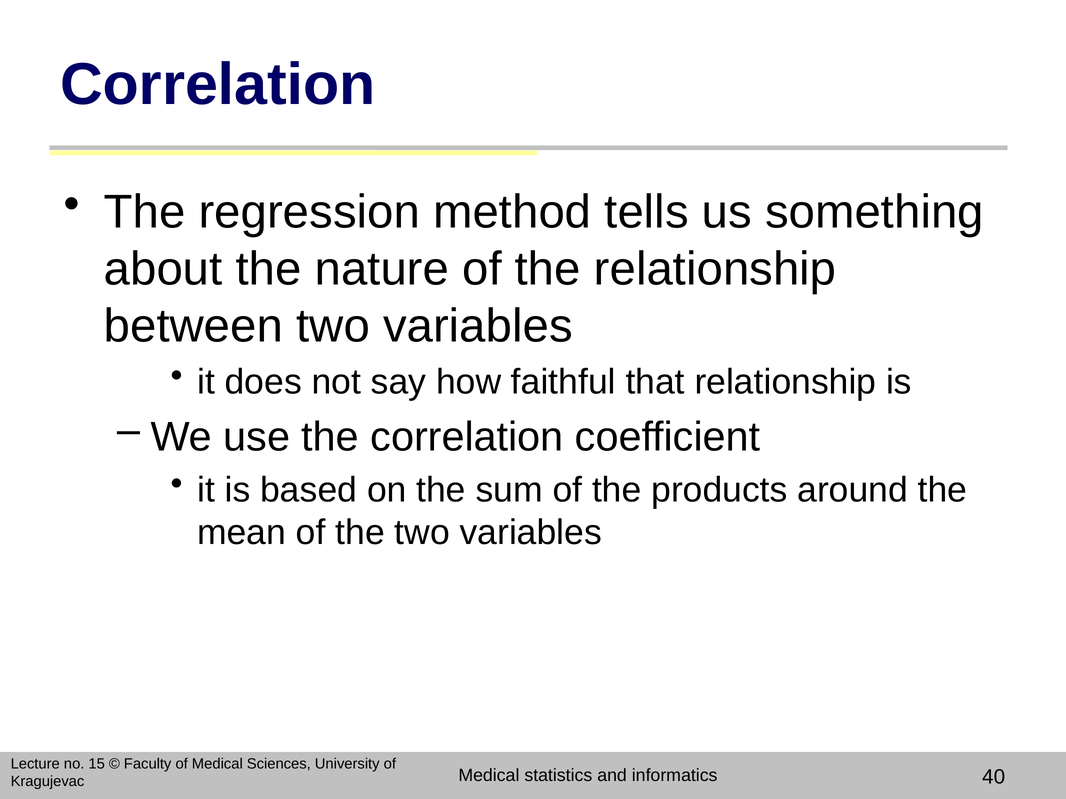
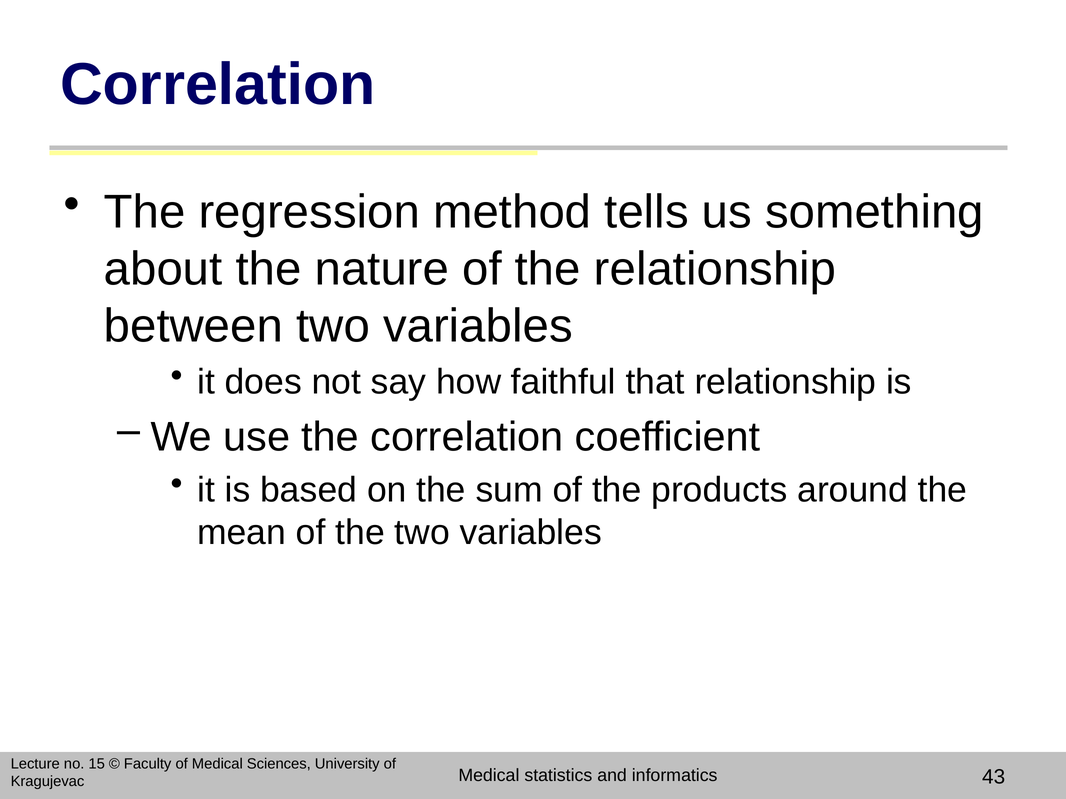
40: 40 -> 43 (994, 778)
